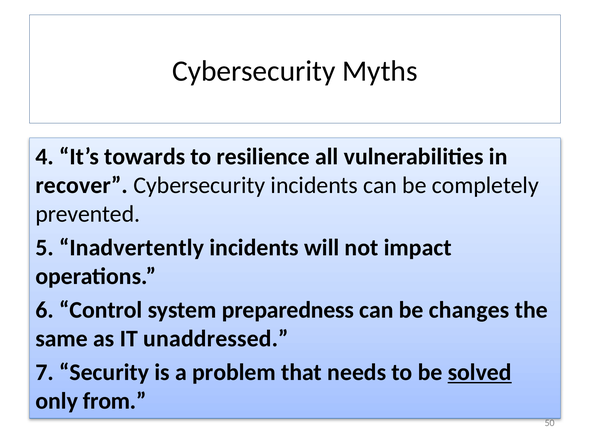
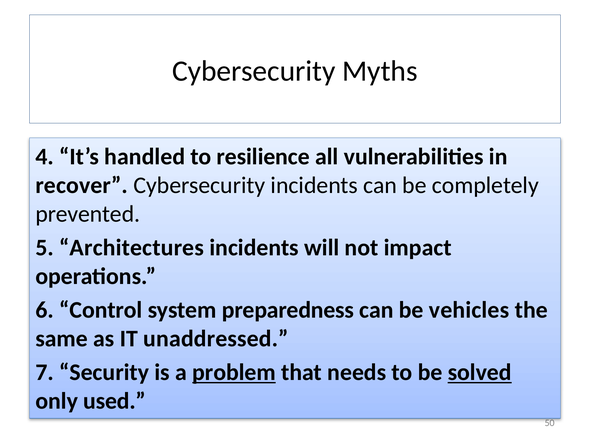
towards: towards -> handled (145, 157)
Inadvertently: Inadvertently -> Architectures (131, 247)
changes: changes -> vehicles (469, 310)
problem underline: none -> present (234, 372)
from: from -> used (115, 400)
